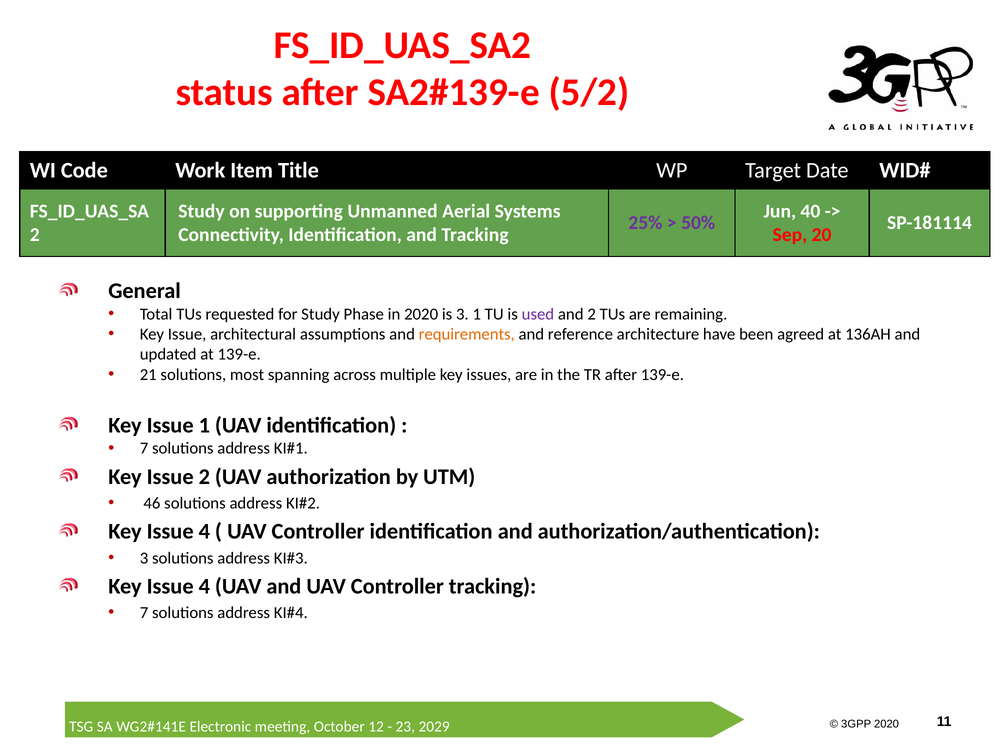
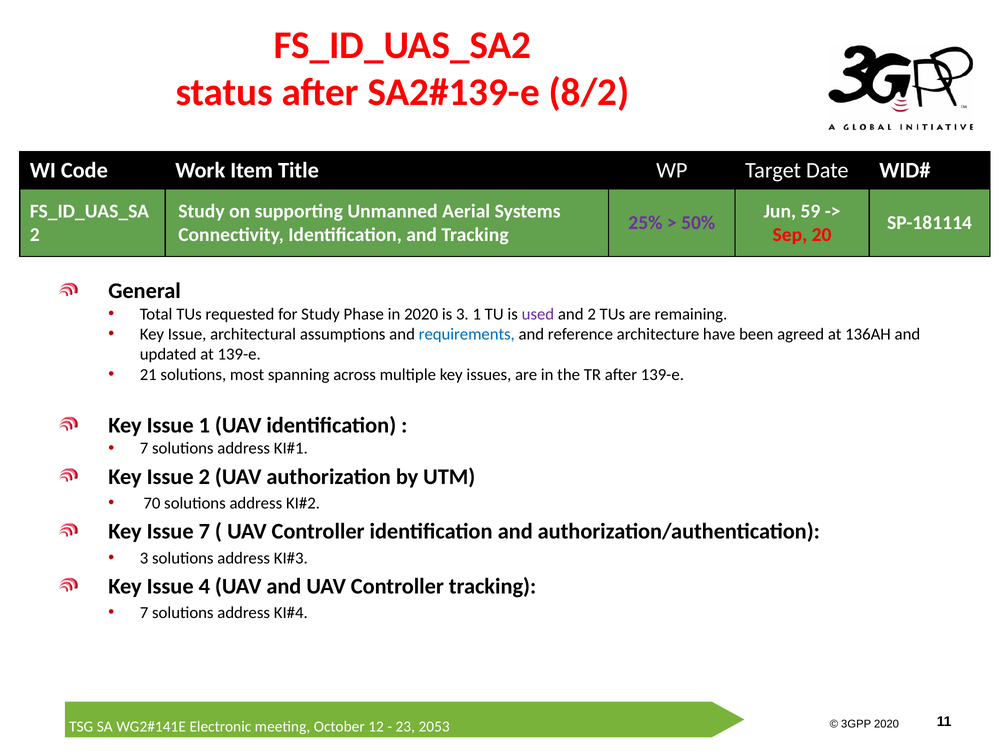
5/2: 5/2 -> 8/2 (589, 92)
40: 40 -> 59 (810, 211)
requirements colour: orange -> blue (467, 334)
46: 46 -> 70 (152, 503)
4: 4 -> 7 (204, 532)
2029: 2029 -> 2053 (434, 727)
